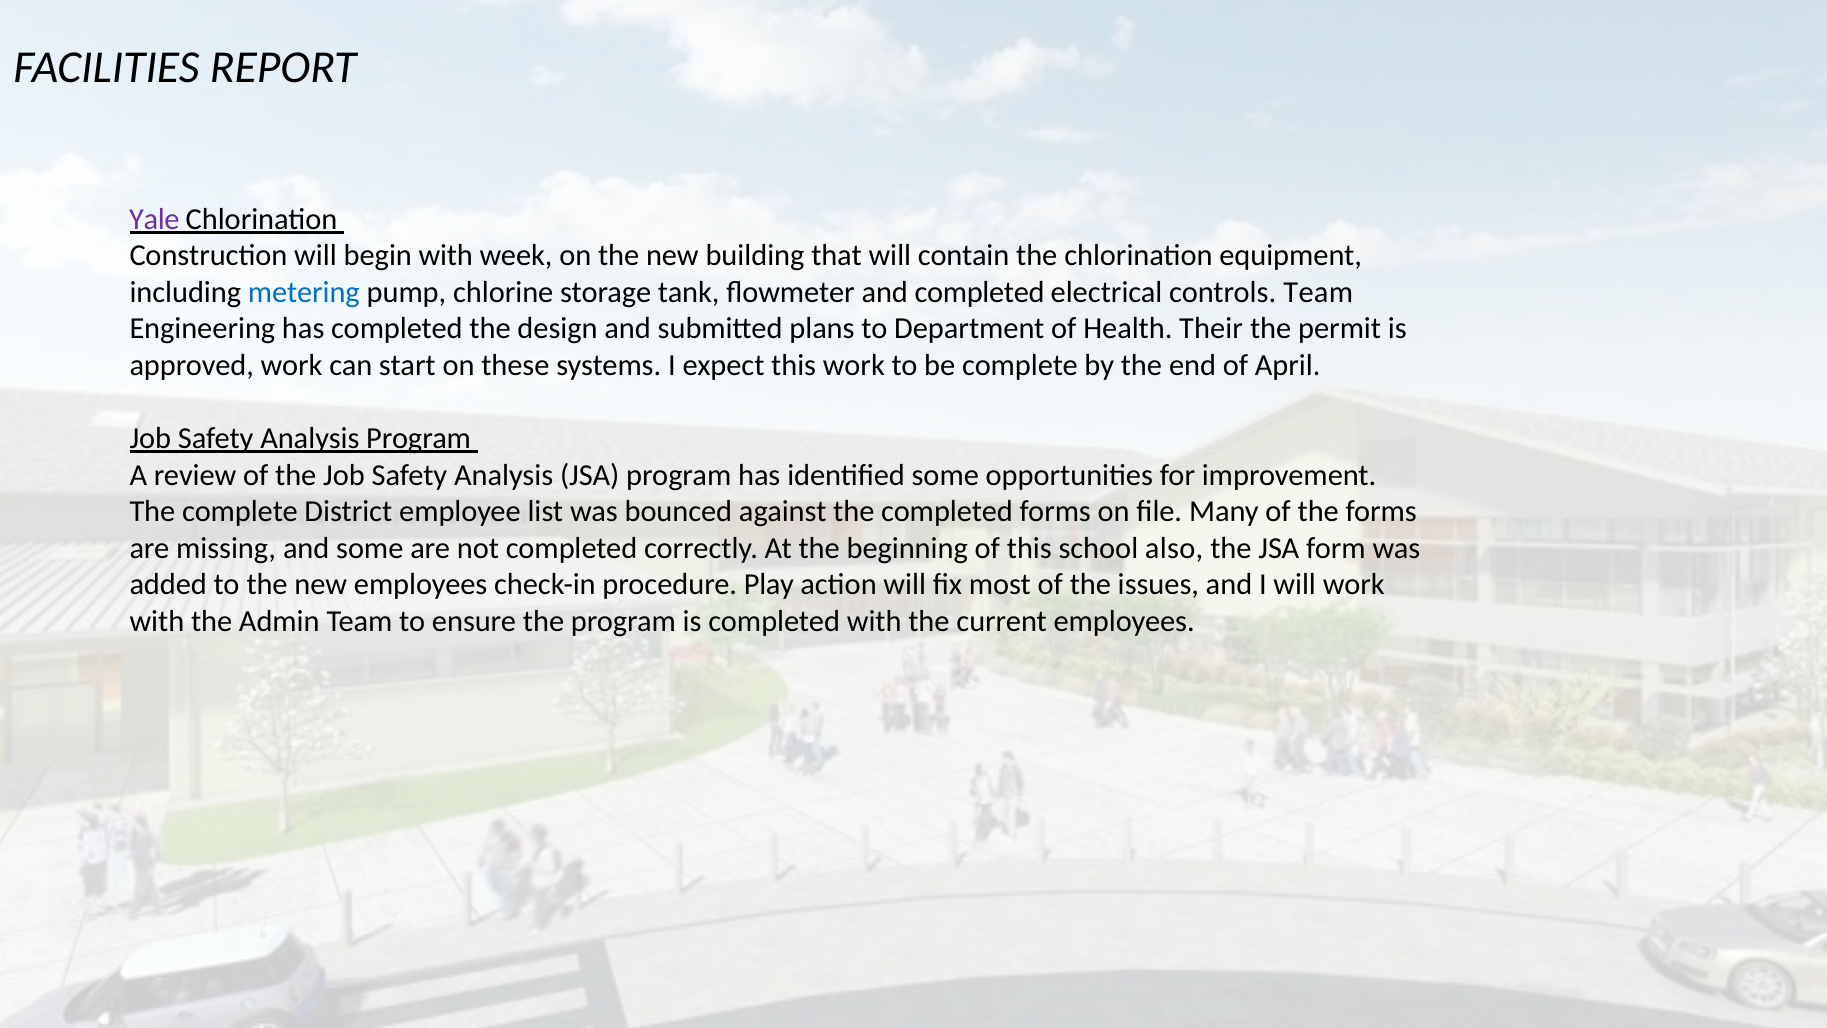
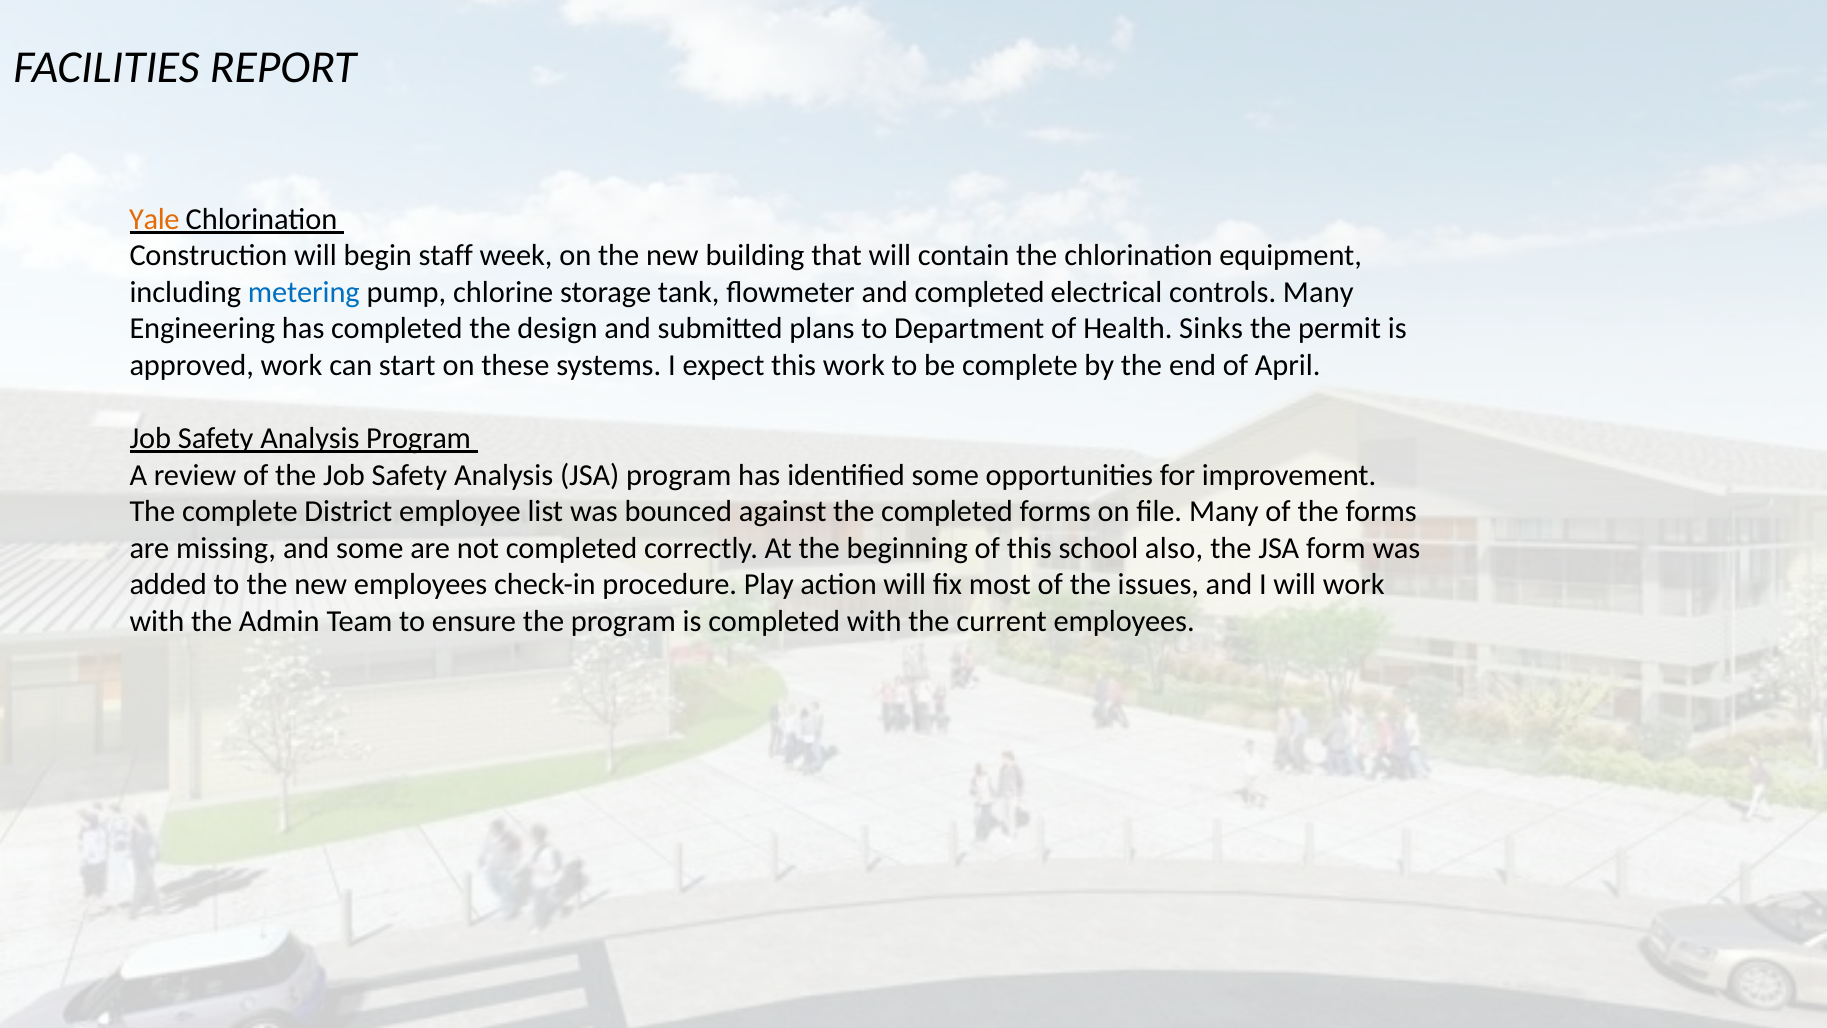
Yale colour: purple -> orange (154, 219)
begin with: with -> staff (446, 256)
controls Team: Team -> Many (1318, 292)
Their: Their -> Sinks (1211, 329)
